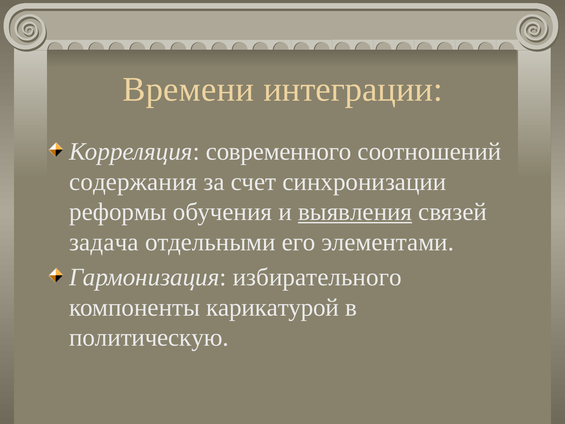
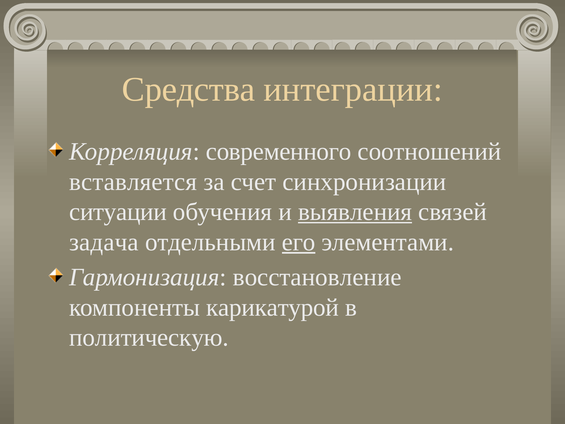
Времени: Времени -> Средства (189, 90)
содержания: содержания -> вставляется (133, 182)
реформы: реформы -> ситуации (118, 212)
его underline: none -> present (299, 242)
избирательного: избирательного -> восстановление (317, 277)
